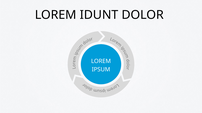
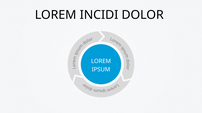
IDUNT: IDUNT -> INCIDI (99, 15)
